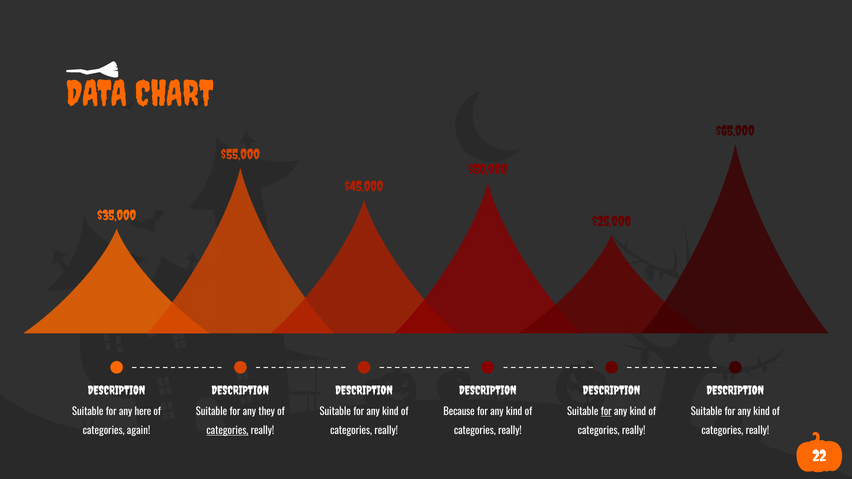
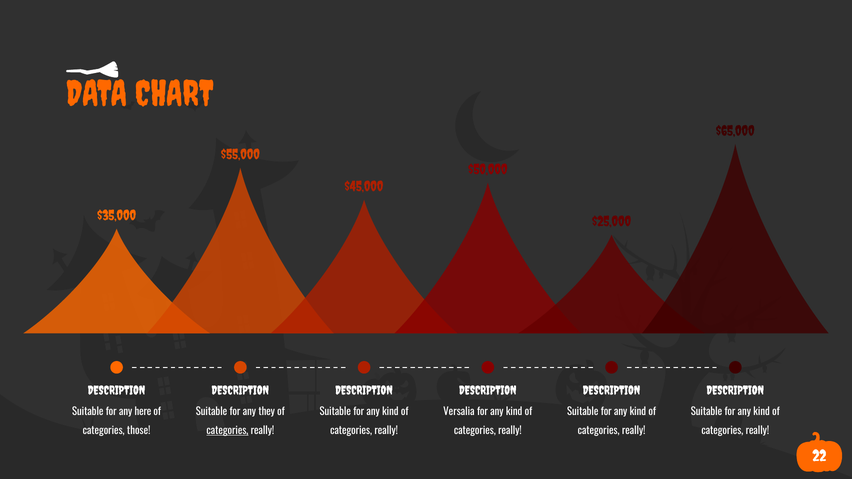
Because: Because -> Versalia (459, 412)
for underline: present -> none (606, 412)
again: again -> those (139, 431)
